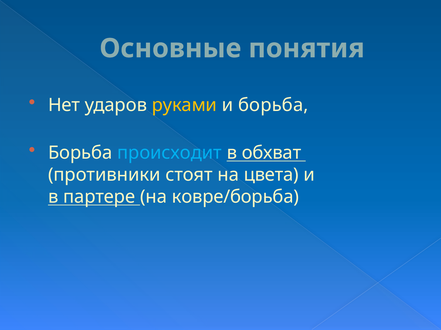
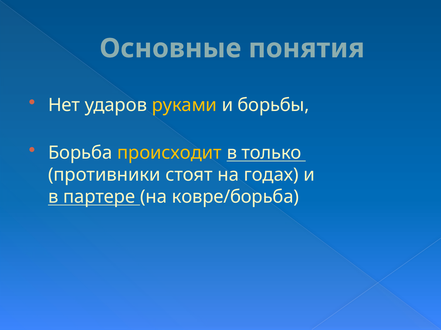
и борьба: борьба -> борьбы (273, 105)
происходит colour: light blue -> yellow (170, 153)
обхват: обхват -> только (272, 153)
цвета: цвета -> годах (271, 175)
